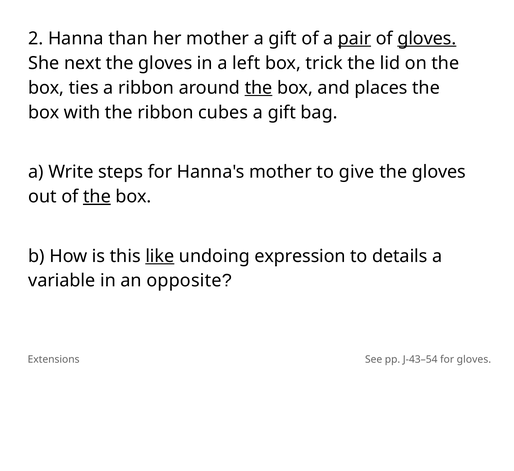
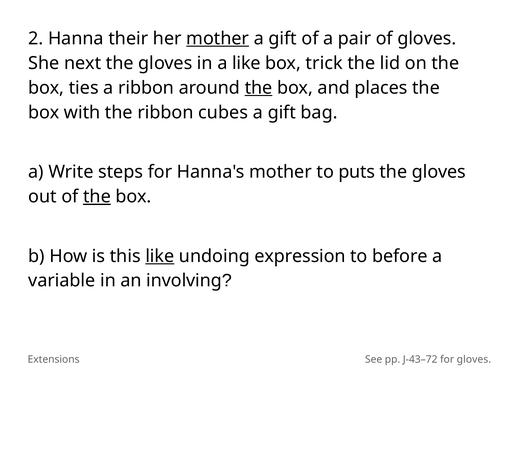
than: than -> their (128, 39)
mother underline: none -> present (218, 39)
pair underline: present -> none (355, 39)
gloves underline: present -> none (427, 39)
a left: left -> like (246, 63)
give: give -> puts (357, 172)
details: details -> before (400, 256)
opposite: opposite -> involving (184, 281)
J-43–54: J-43–54 -> J-43–72 (420, 359)
